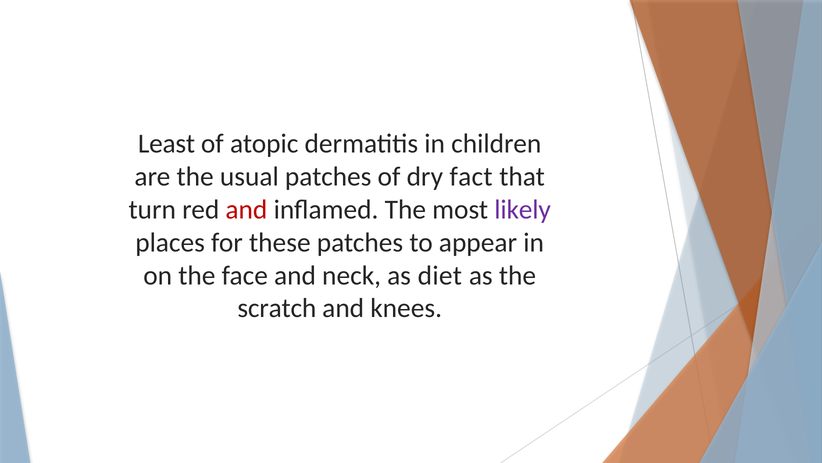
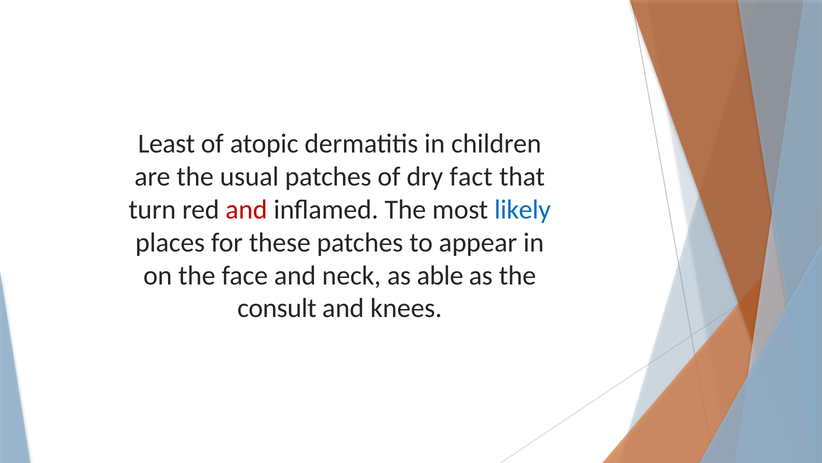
likely colour: purple -> blue (523, 209)
diet: diet -> able (440, 275)
scratch: scratch -> consult (277, 308)
